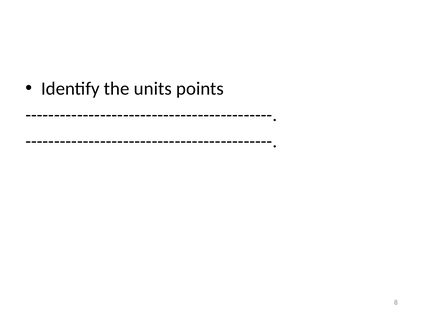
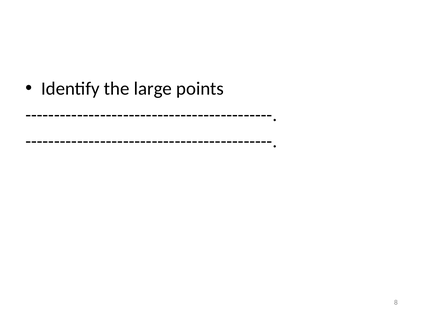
units: units -> large (153, 89)
